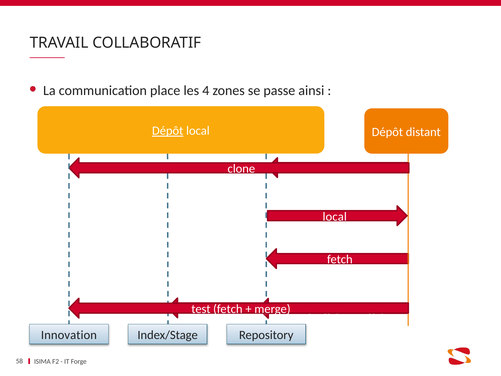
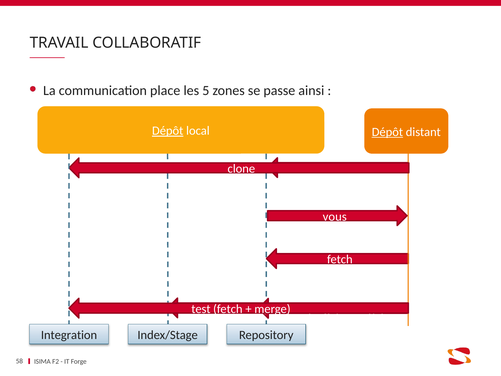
4: 4 -> 5 (206, 91)
Dépôt underline: none -> present (387, 132)
local: local -> vous (335, 216)
Innovation: Innovation -> Integration (69, 335)
